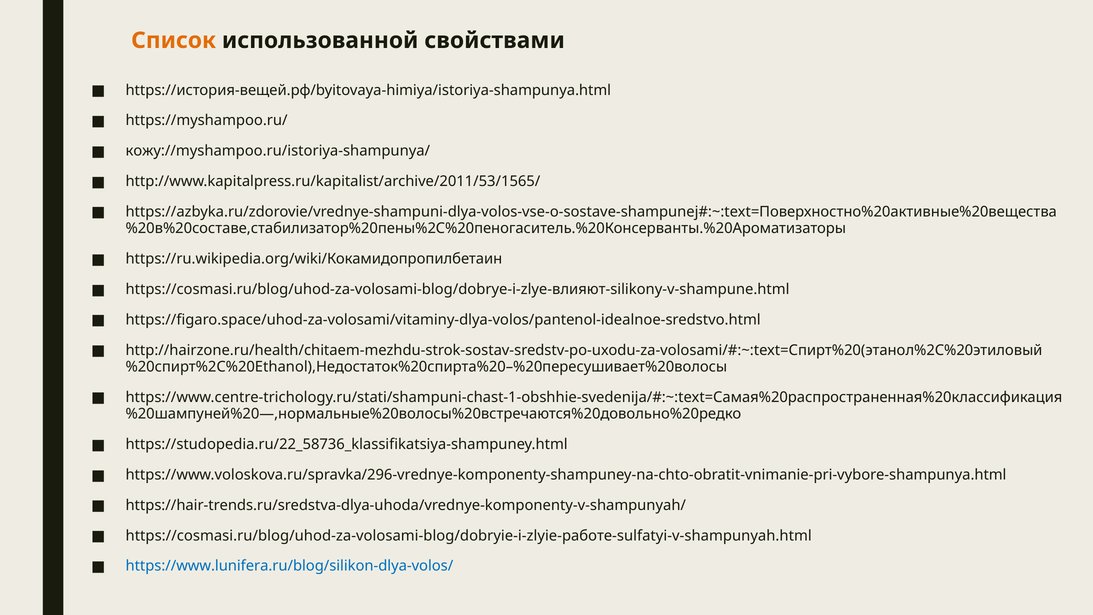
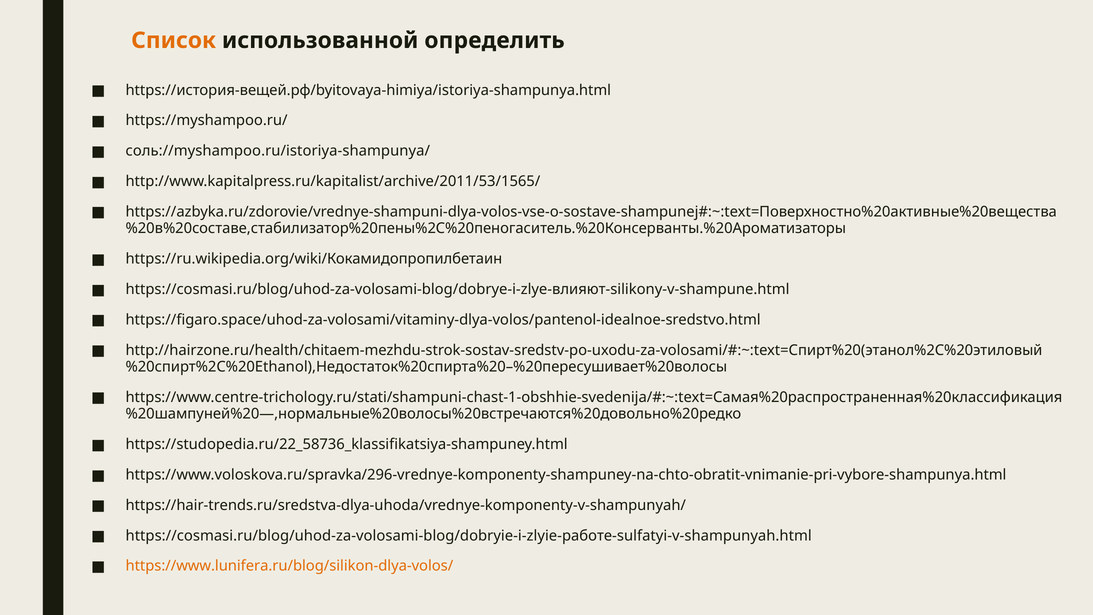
свойствами: свойствами -> определить (495, 40)
кожу://myshampoo.ru/istoriya-shampunya/: кожу://myshampoo.ru/istoriya-shampunya/ -> соль://myshampoo.ru/istoriya-shampunya/ (278, 151)
https://www.lunifera.ru/blog/silikon-dlya-volos/ colour: blue -> orange (289, 566)
